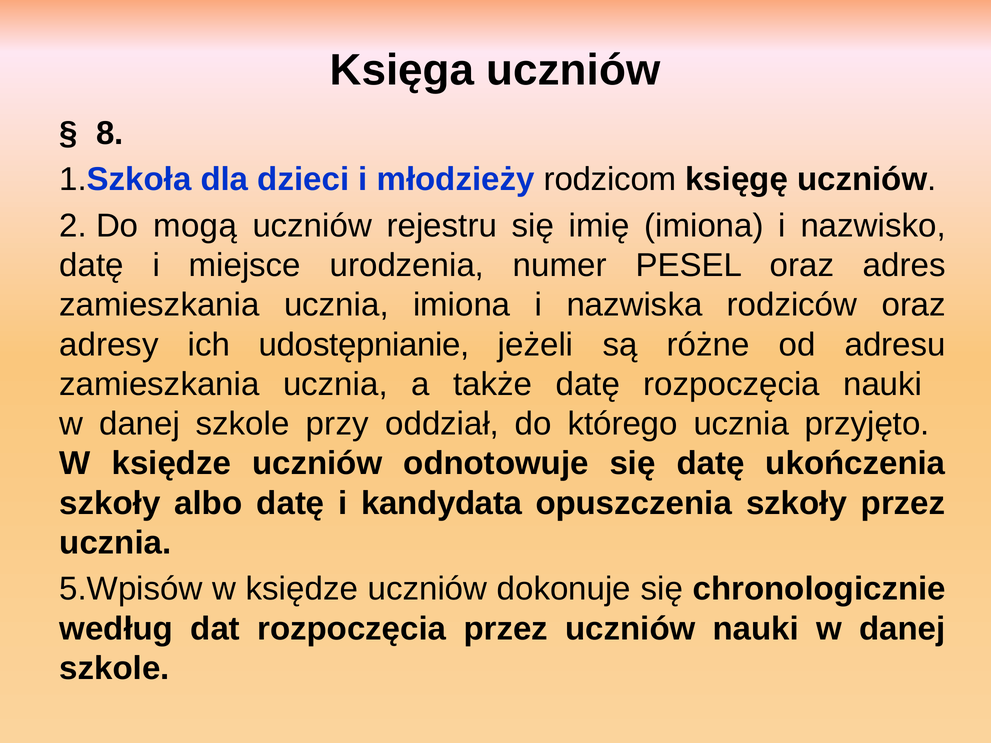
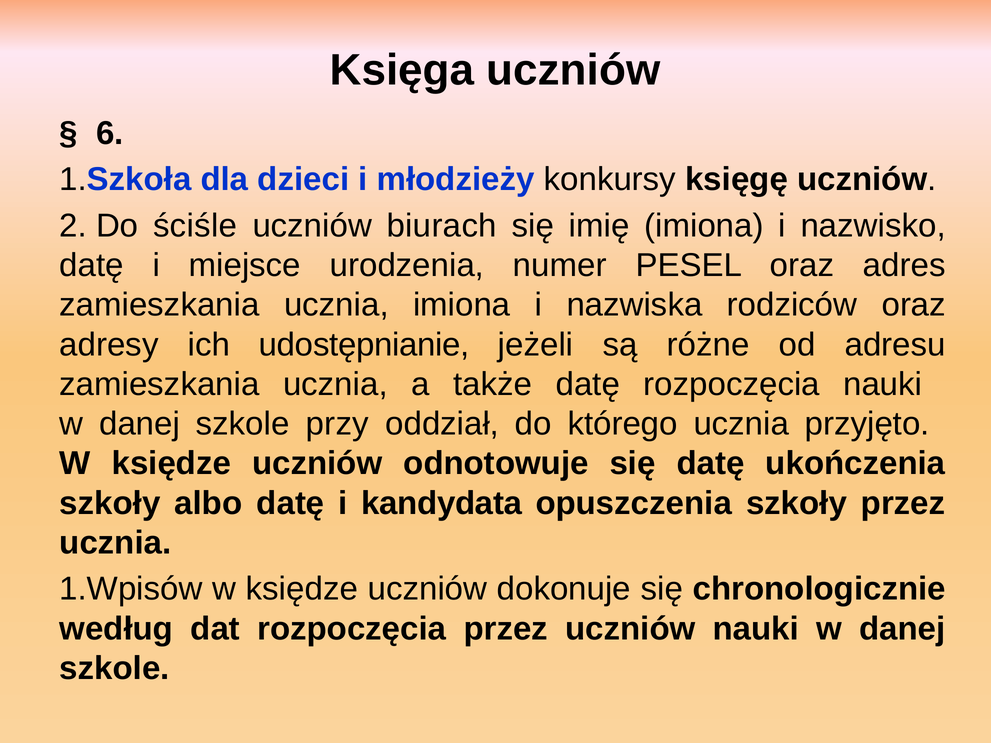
8: 8 -> 6 (110, 133)
rodzicom: rodzicom -> konkursy (610, 180)
mogą: mogą -> ściśle (195, 226)
rejestru: rejestru -> biurach (442, 226)
5.Wpisów: 5.Wpisów -> 1.Wpisów (131, 589)
